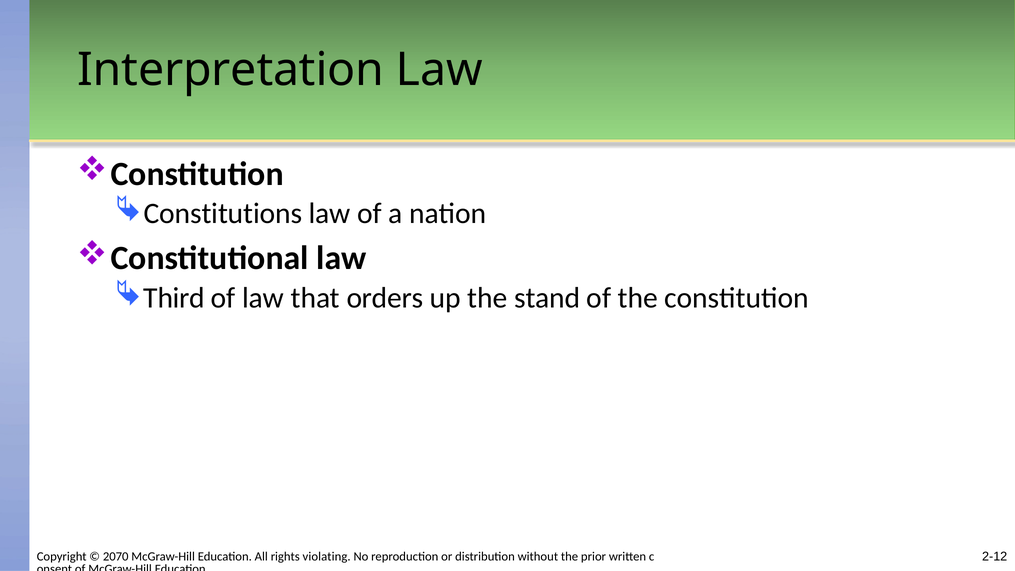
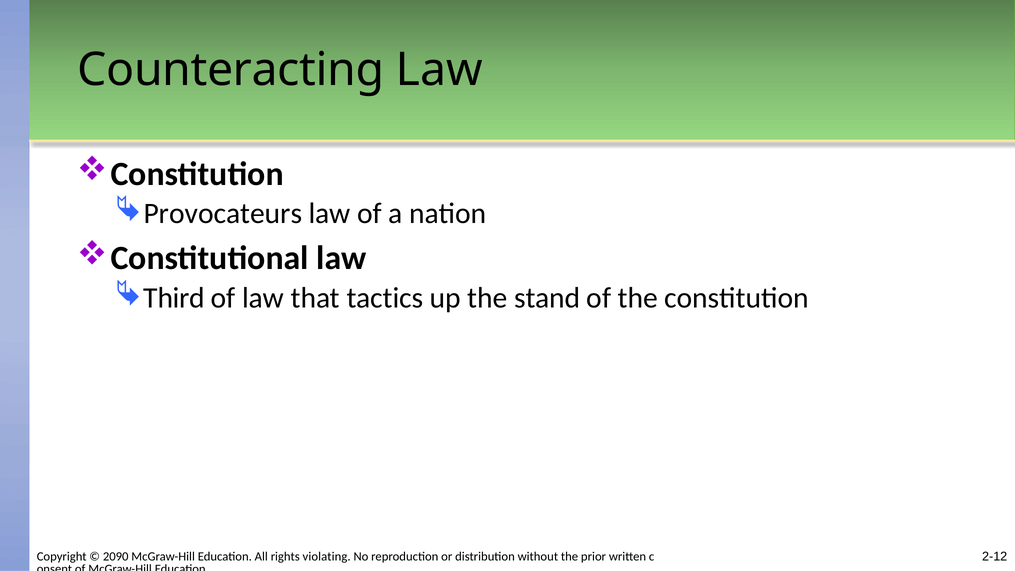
Interpretation: Interpretation -> Counteracting (231, 70)
Constitutions: Constitutions -> Provocateurs (223, 213)
orders: orders -> tactics (385, 298)
2070: 2070 -> 2090 (116, 556)
